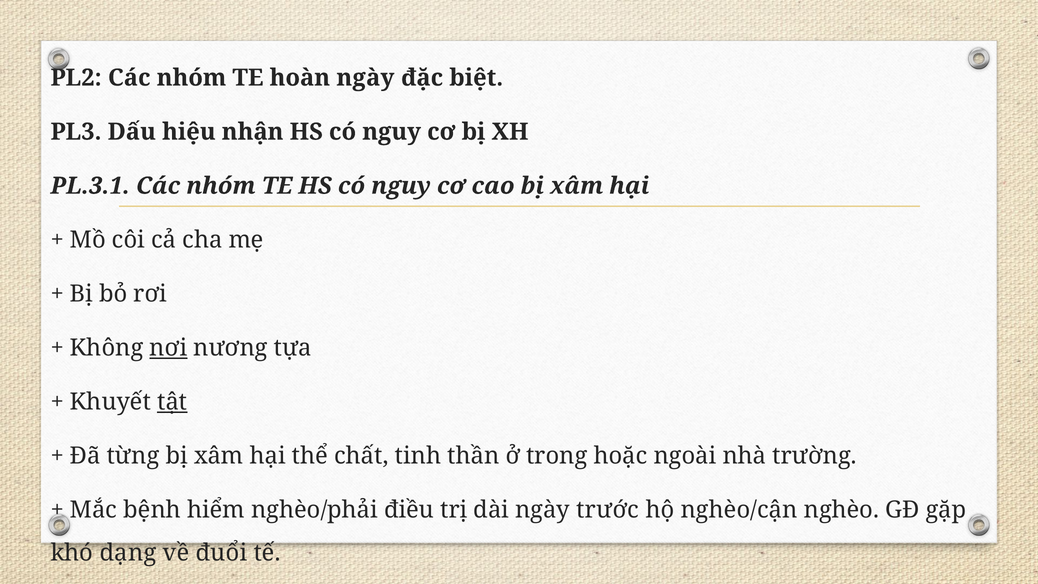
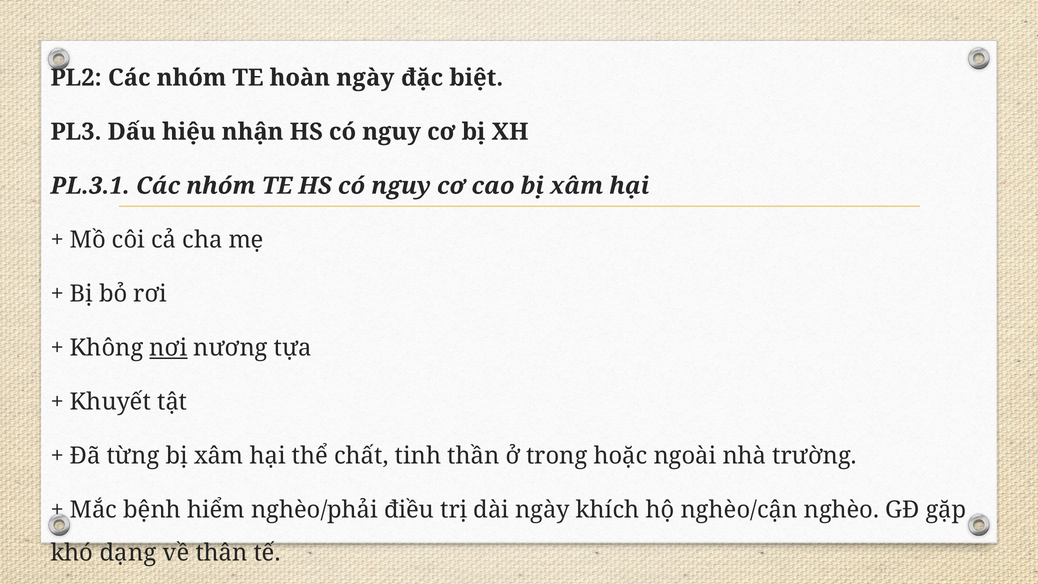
tật underline: present -> none (172, 402)
trước: trước -> khích (608, 510)
đuổi: đuổi -> thân (222, 553)
